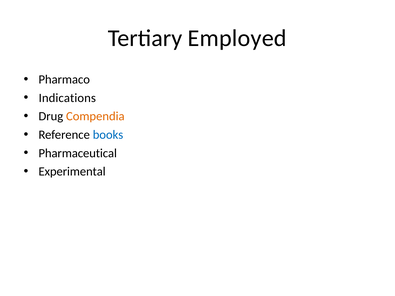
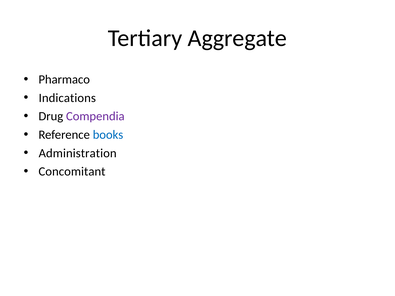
Employed: Employed -> Aggregate (237, 38)
Compendia colour: orange -> purple (95, 116)
Pharmaceutical: Pharmaceutical -> Administration (78, 153)
Experimental: Experimental -> Concomitant (72, 172)
